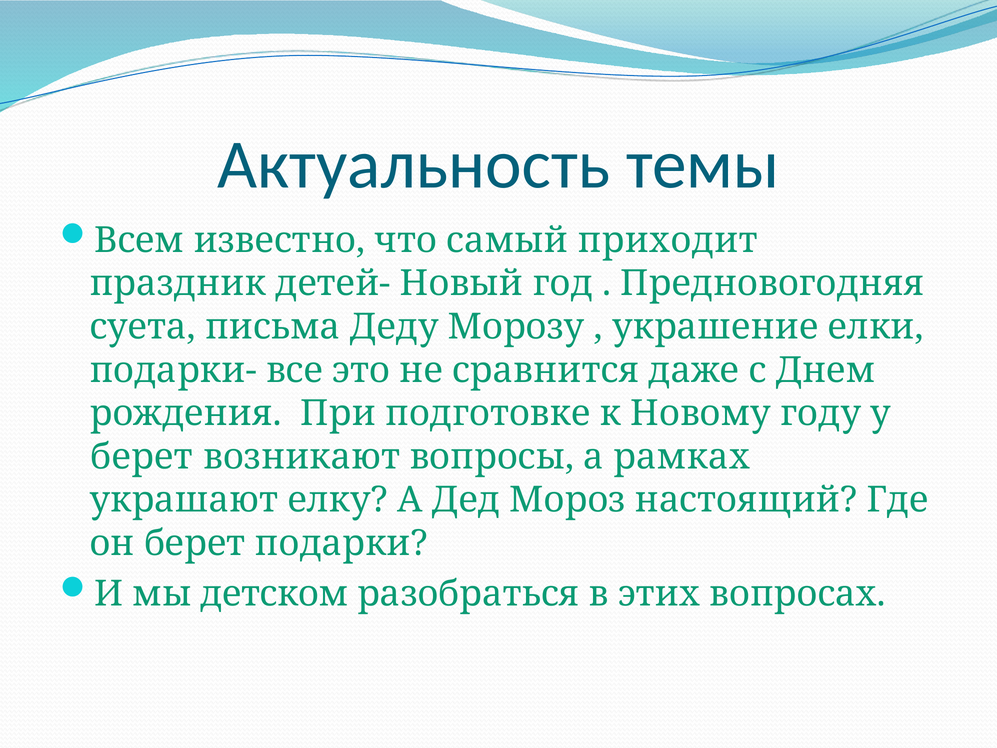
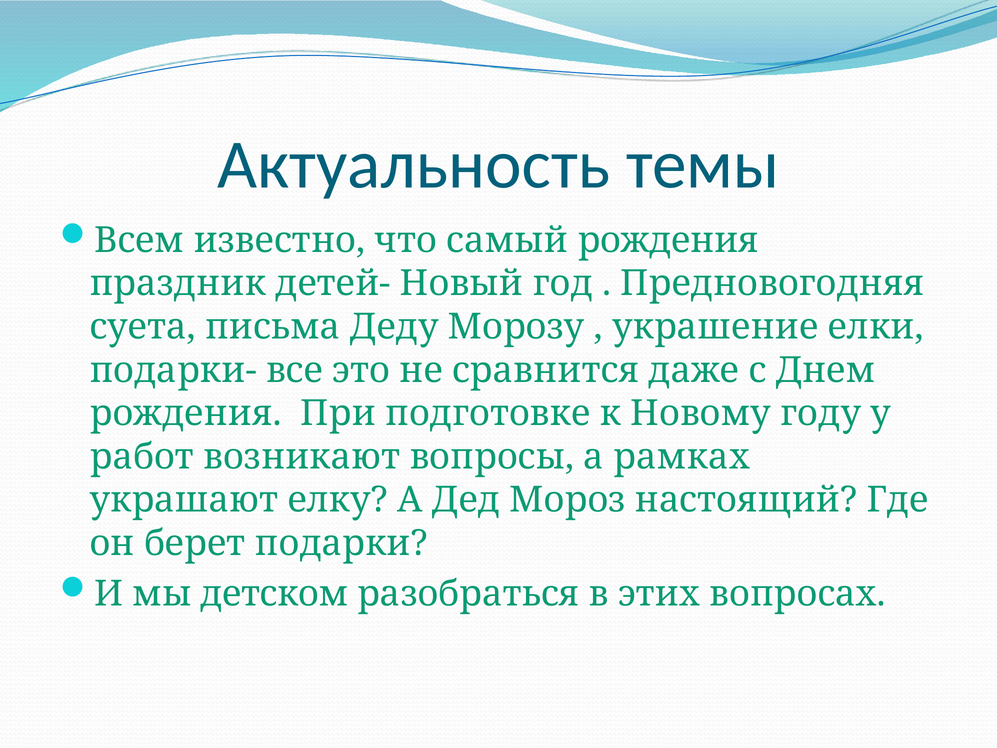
самый приходит: приходит -> рождения (668, 240)
берет: берет -> работ (142, 457)
